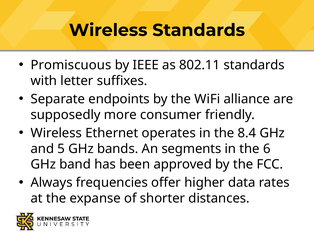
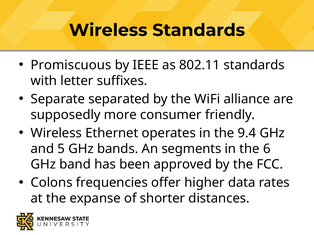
endpoints: endpoints -> separated (119, 99)
8.4: 8.4 -> 9.4 (247, 133)
Always: Always -> Colons (52, 183)
